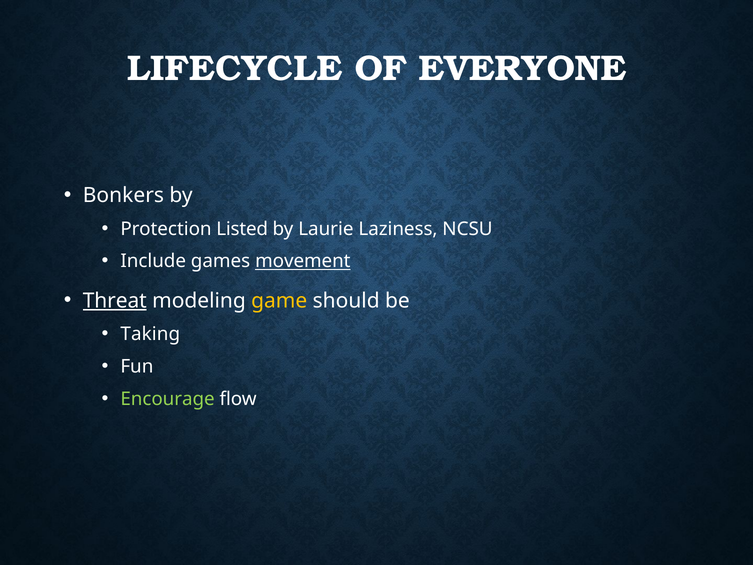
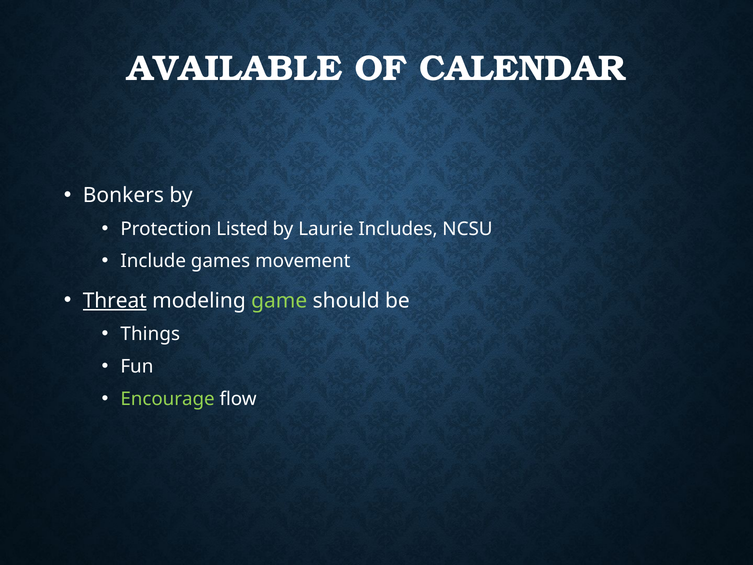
LIFECYCLE: LIFECYCLE -> AVAILABLE (235, 68)
EVERYONE: EVERYONE -> CALENDAR (522, 68)
Laziness: Laziness -> Includes (398, 229)
movement underline: present -> none (303, 261)
game colour: yellow -> light green (279, 301)
Taking: Taking -> Things (150, 334)
